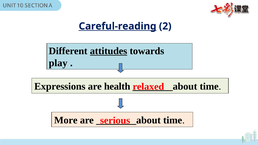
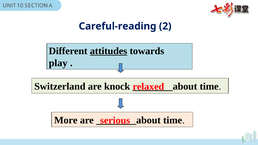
Careful-reading underline: present -> none (118, 26)
Expressions: Expressions -> Switzerland (60, 86)
health: health -> knock (117, 86)
